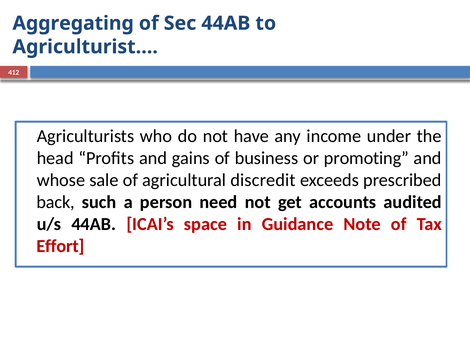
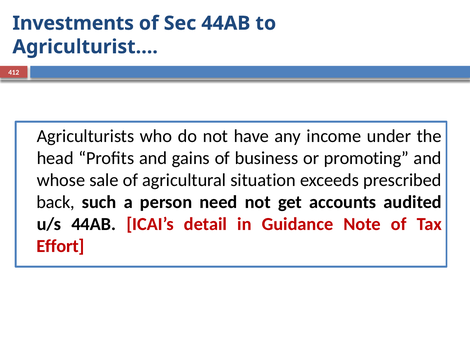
Aggregating: Aggregating -> Investments (73, 23)
discredit: discredit -> situation (263, 180)
space: space -> detail (205, 224)
